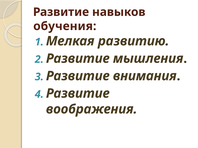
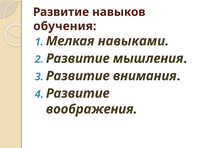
развитию: развитию -> навыками (133, 41)
